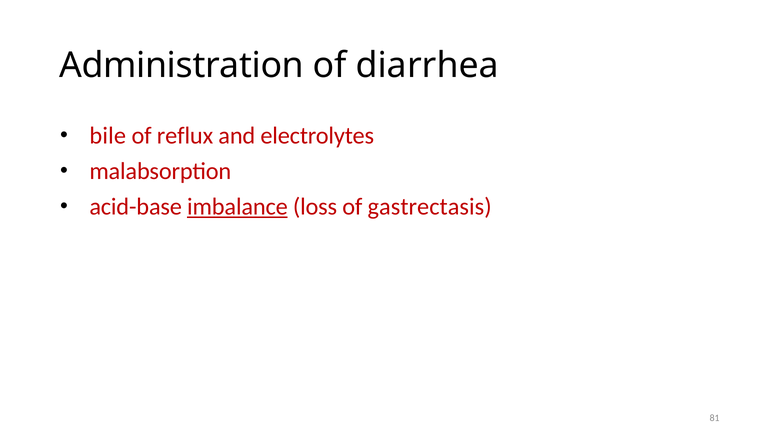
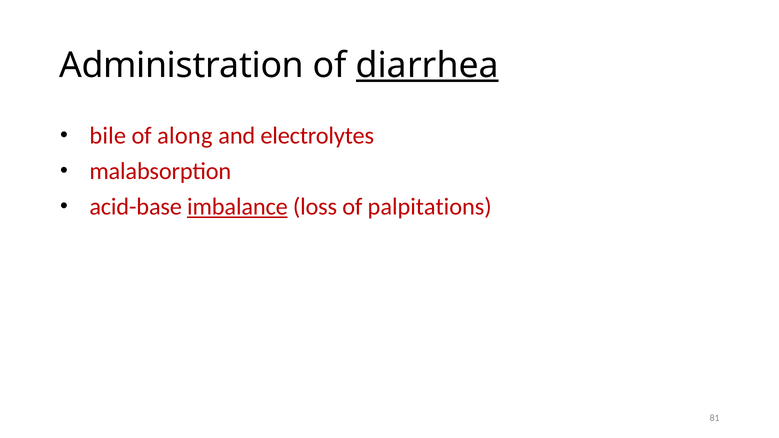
diarrhea underline: none -> present (427, 65)
reflux: reflux -> along (185, 136)
gastrectasis: gastrectasis -> palpitations (430, 207)
